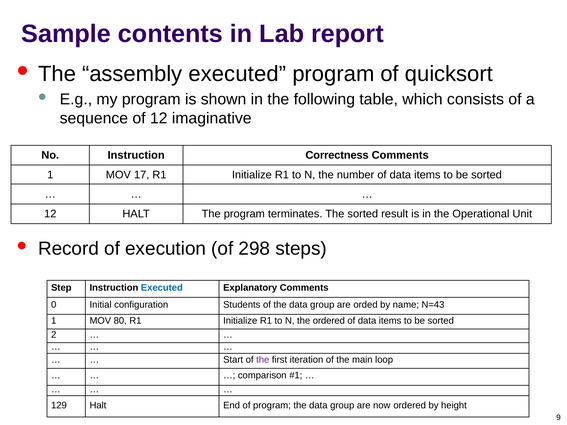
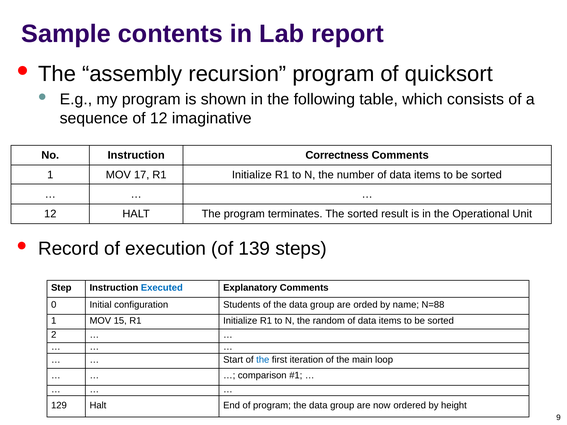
assembly executed: executed -> recursion (237, 74)
298: 298 -> 139 (254, 249)
N=43: N=43 -> N=88 (433, 305)
80: 80 -> 15 (120, 321)
the ordered: ordered -> random (329, 321)
the colour: purple -> blue (263, 360)
